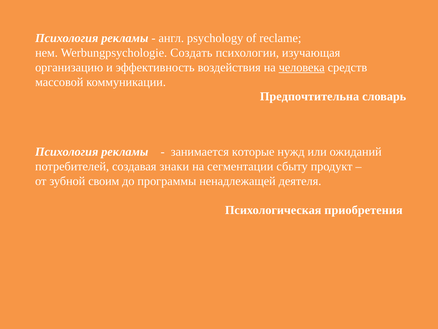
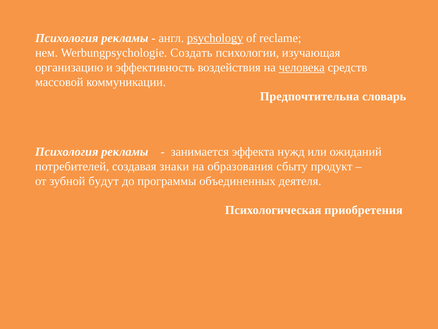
psychology underline: none -> present (215, 38)
которые: которые -> эффекта (253, 152)
сегментации: сегментации -> образования (240, 166)
своим: своим -> будут (104, 181)
ненадлежащей: ненадлежащей -> объединенных (237, 181)
